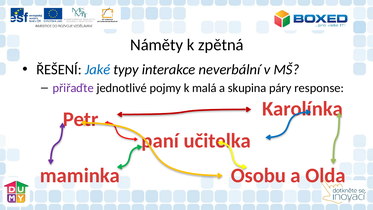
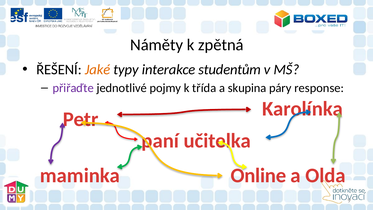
Jaké colour: blue -> orange (98, 69)
neverbální: neverbální -> studentům (230, 69)
malá: malá -> třída (204, 88)
Osobu: Osobu -> Online (258, 175)
